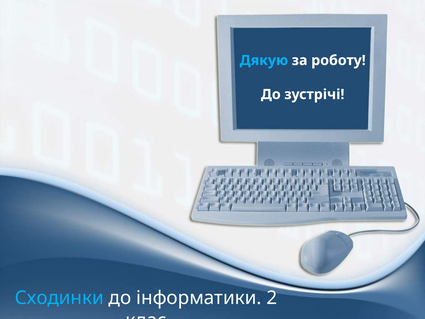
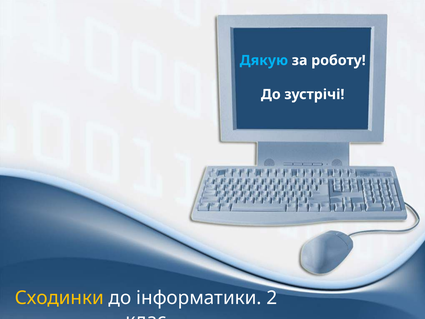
Сходинки colour: light blue -> yellow (59, 298)
